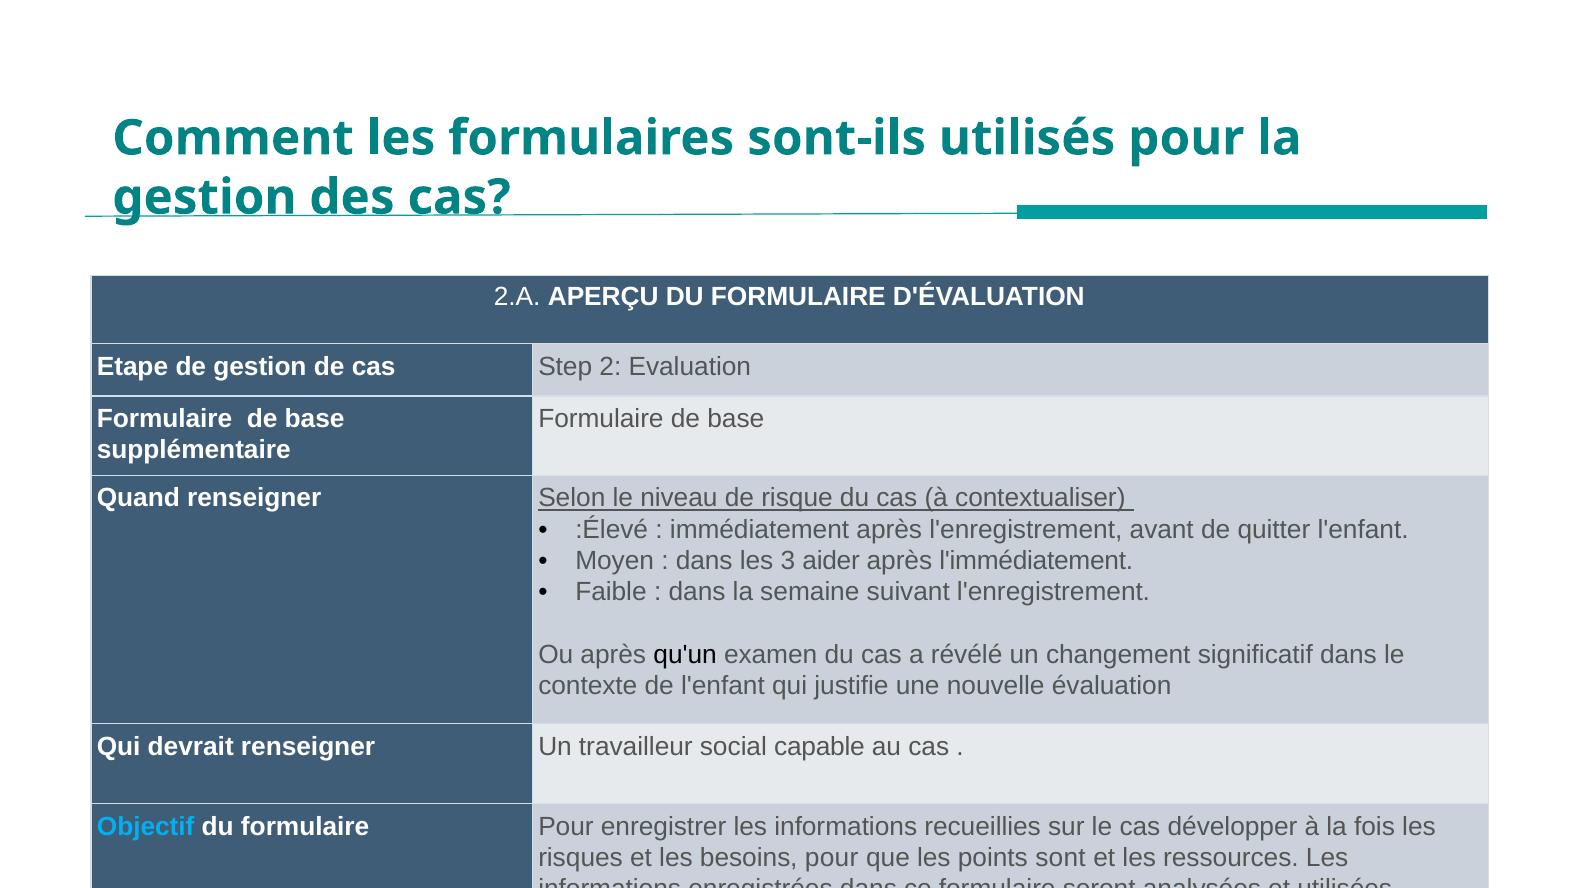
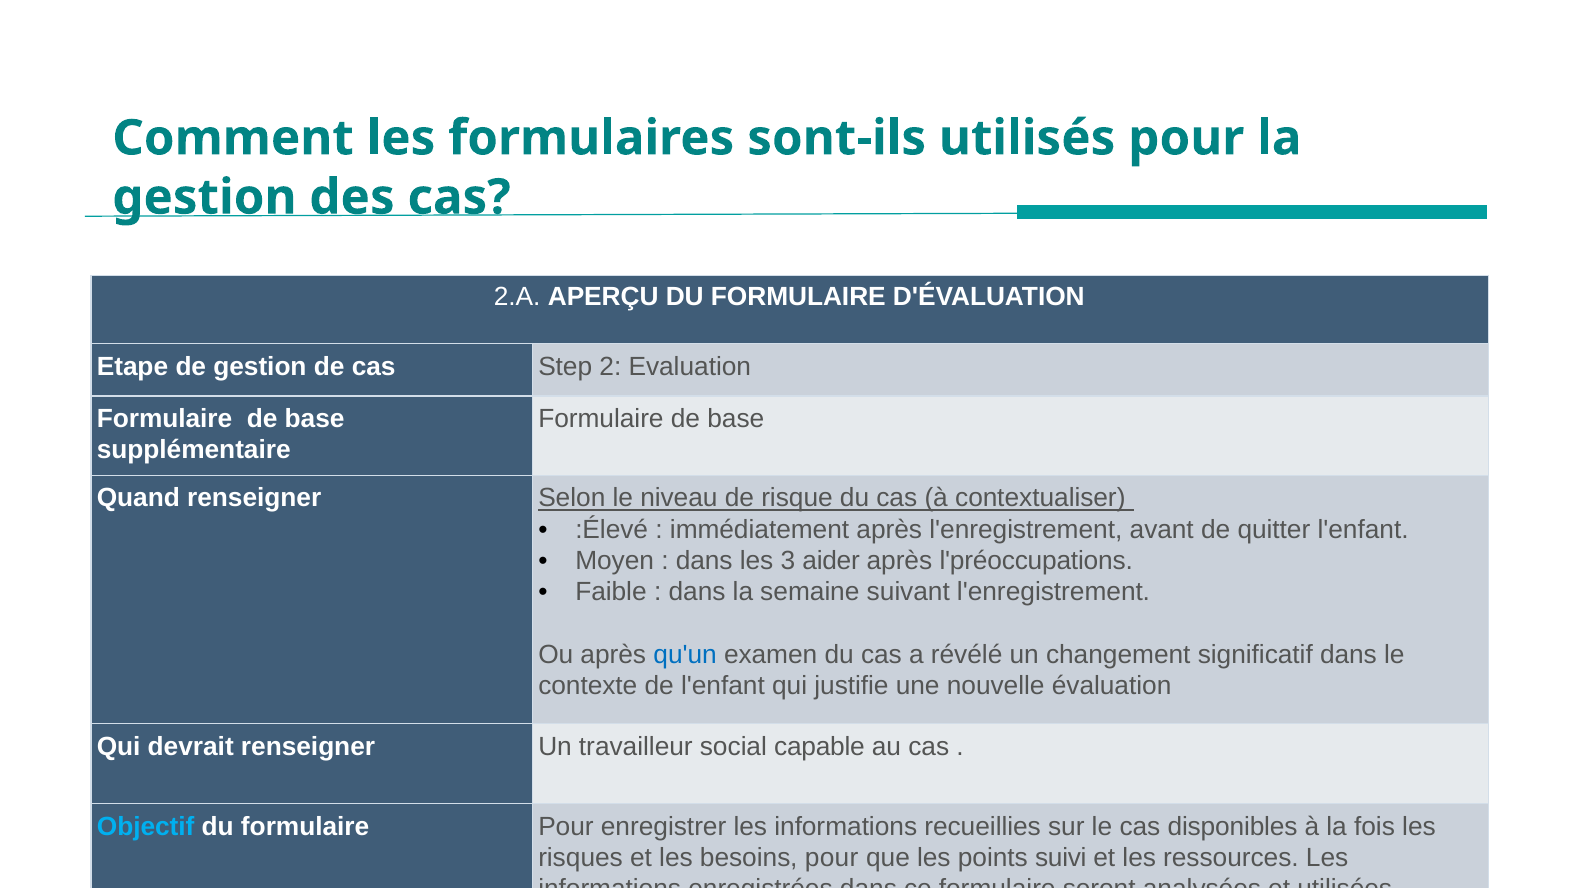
l'immédiatement: l'immédiatement -> l'préoccupations (1036, 561)
qu'un colour: black -> blue (685, 655)
cas développer: développer -> disponibles (1233, 827)
sont: sont -> suivi (1061, 858)
